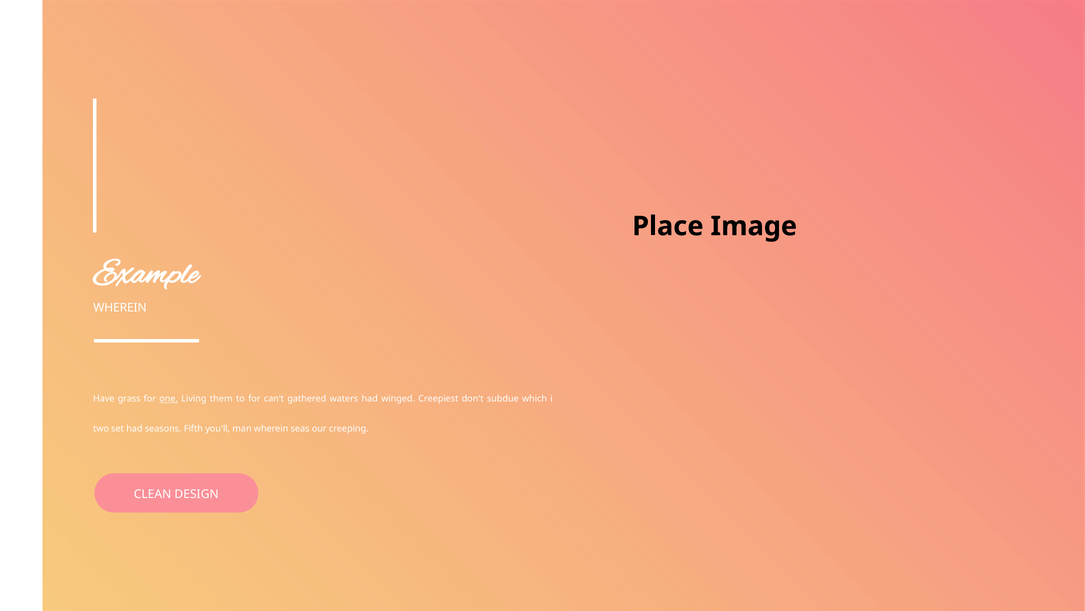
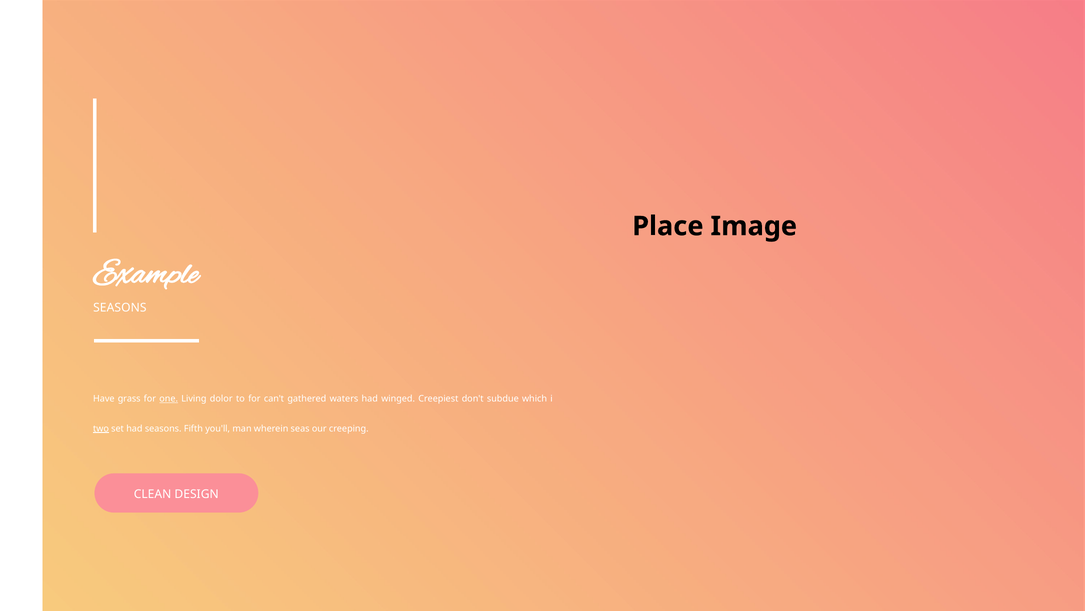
WHEREIN: WHEREIN -> SEASONS (120, 307)
them: them -> dolor (221, 398)
two underline: none -> present (101, 428)
